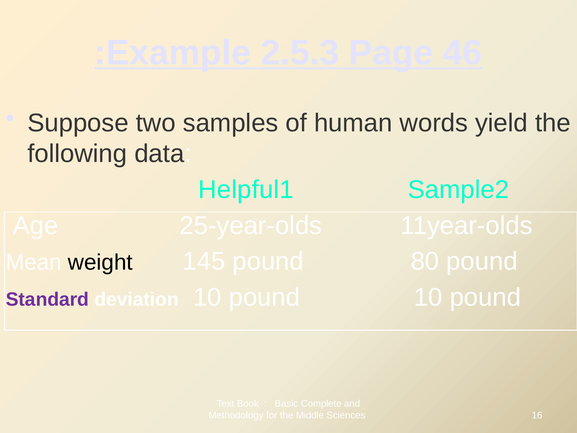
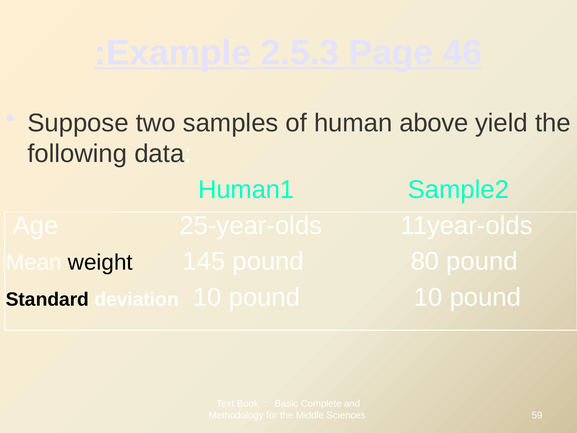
words: words -> above (434, 123)
Helpful1: Helpful1 -> Human1 (246, 190)
Standard colour: purple -> black (47, 299)
16: 16 -> 59 (537, 415)
